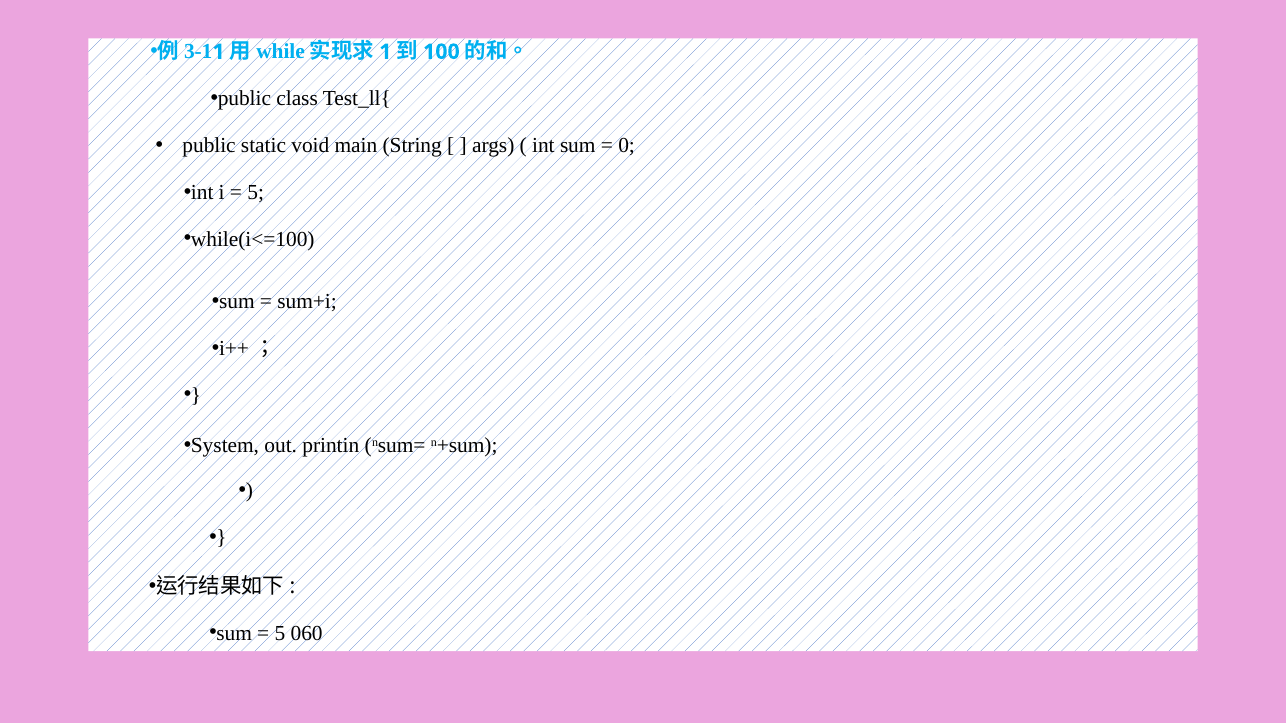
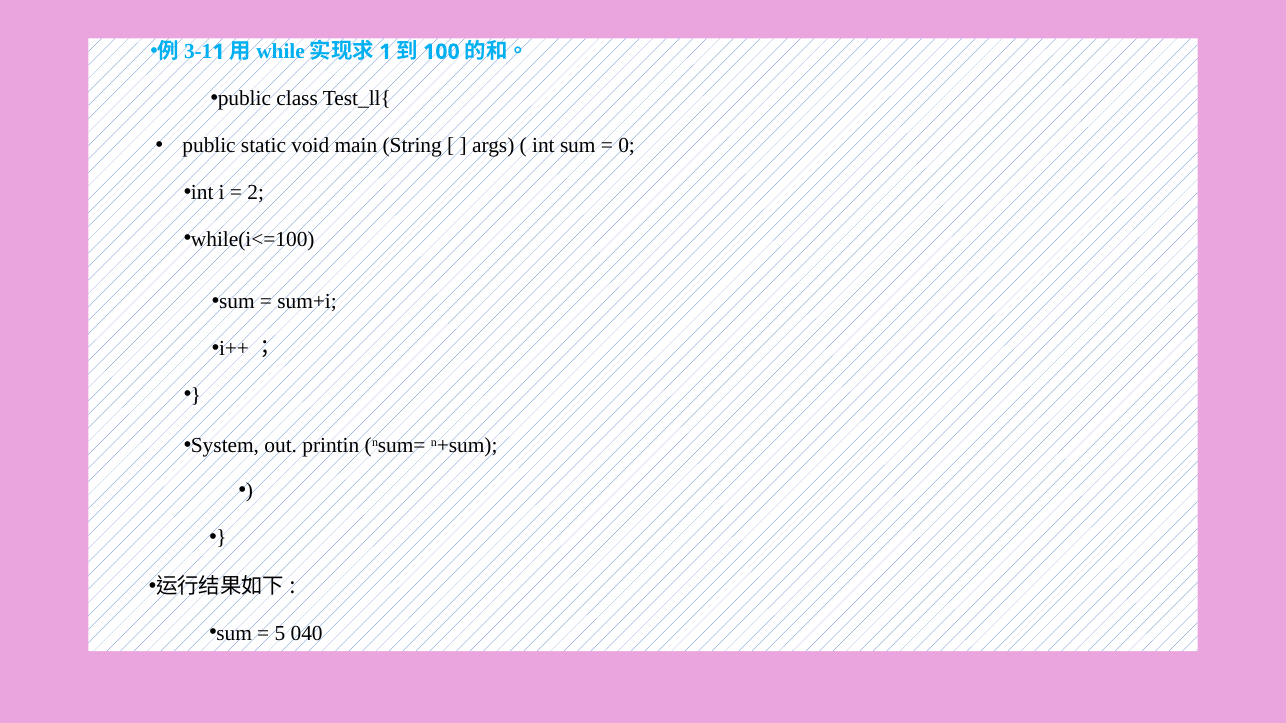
5: 5 -> 2 (256, 192)
060: 060 -> 040 (307, 634)
